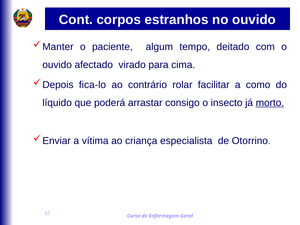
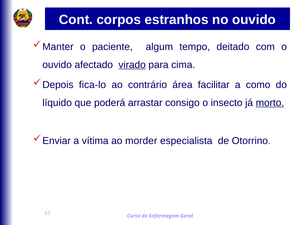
virado underline: none -> present (132, 65)
rolar: rolar -> área (182, 85)
criança: criança -> morder (141, 141)
